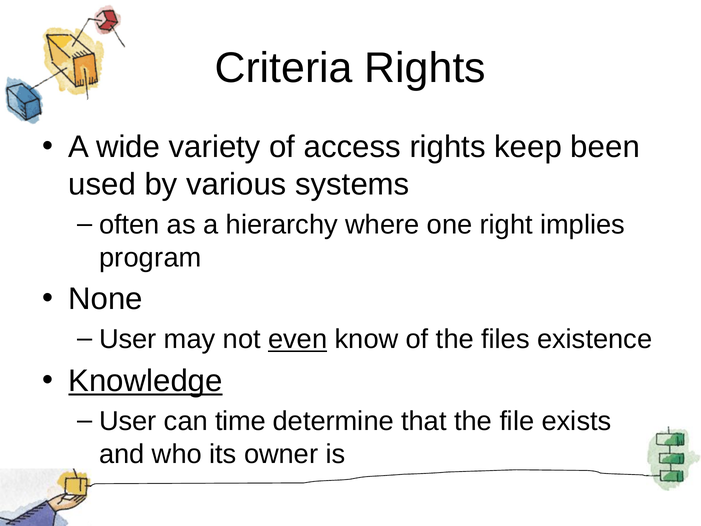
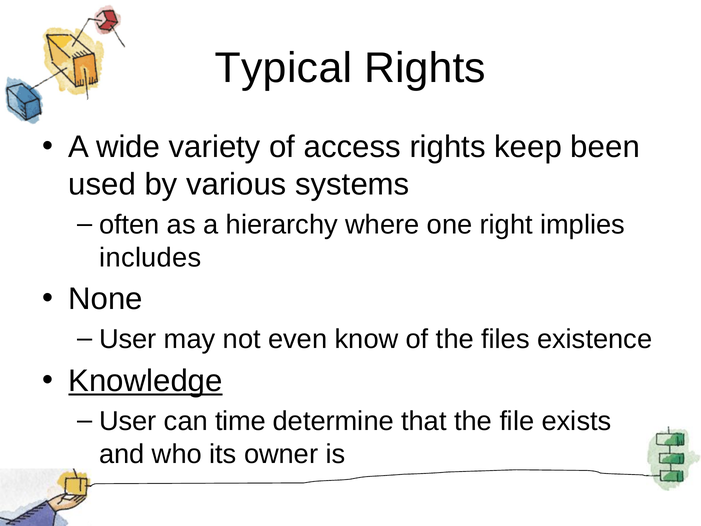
Criteria: Criteria -> Typical (283, 68)
program: program -> includes (150, 257)
even underline: present -> none (298, 339)
